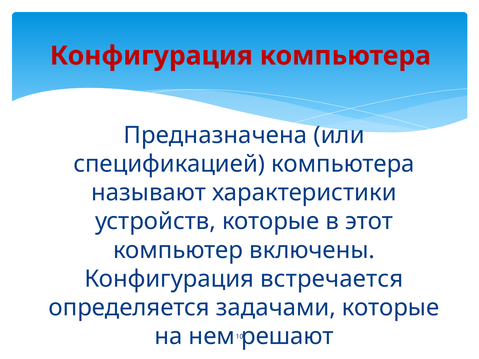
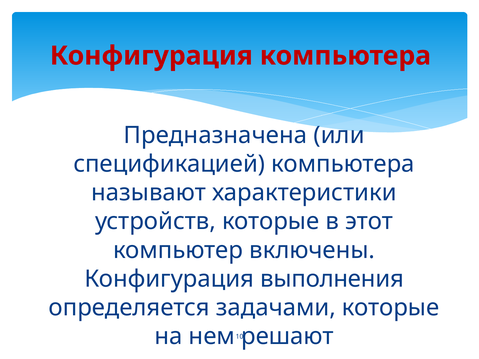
встречается: встречается -> выполнения (332, 279)
